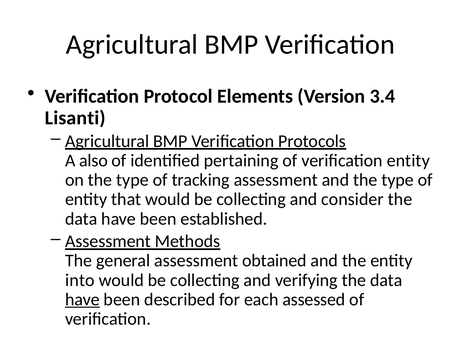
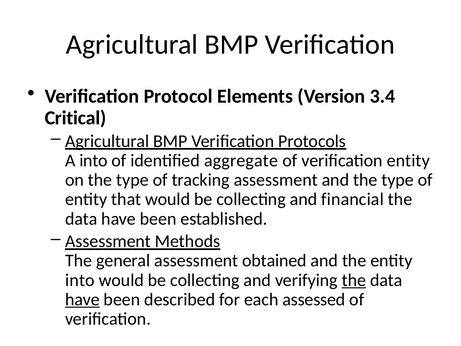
Lisanti: Lisanti -> Critical (76, 118)
A also: also -> into (94, 160)
pertaining: pertaining -> aggregate (241, 160)
consider: consider -> financial (353, 199)
the underline: none -> present (354, 280)
